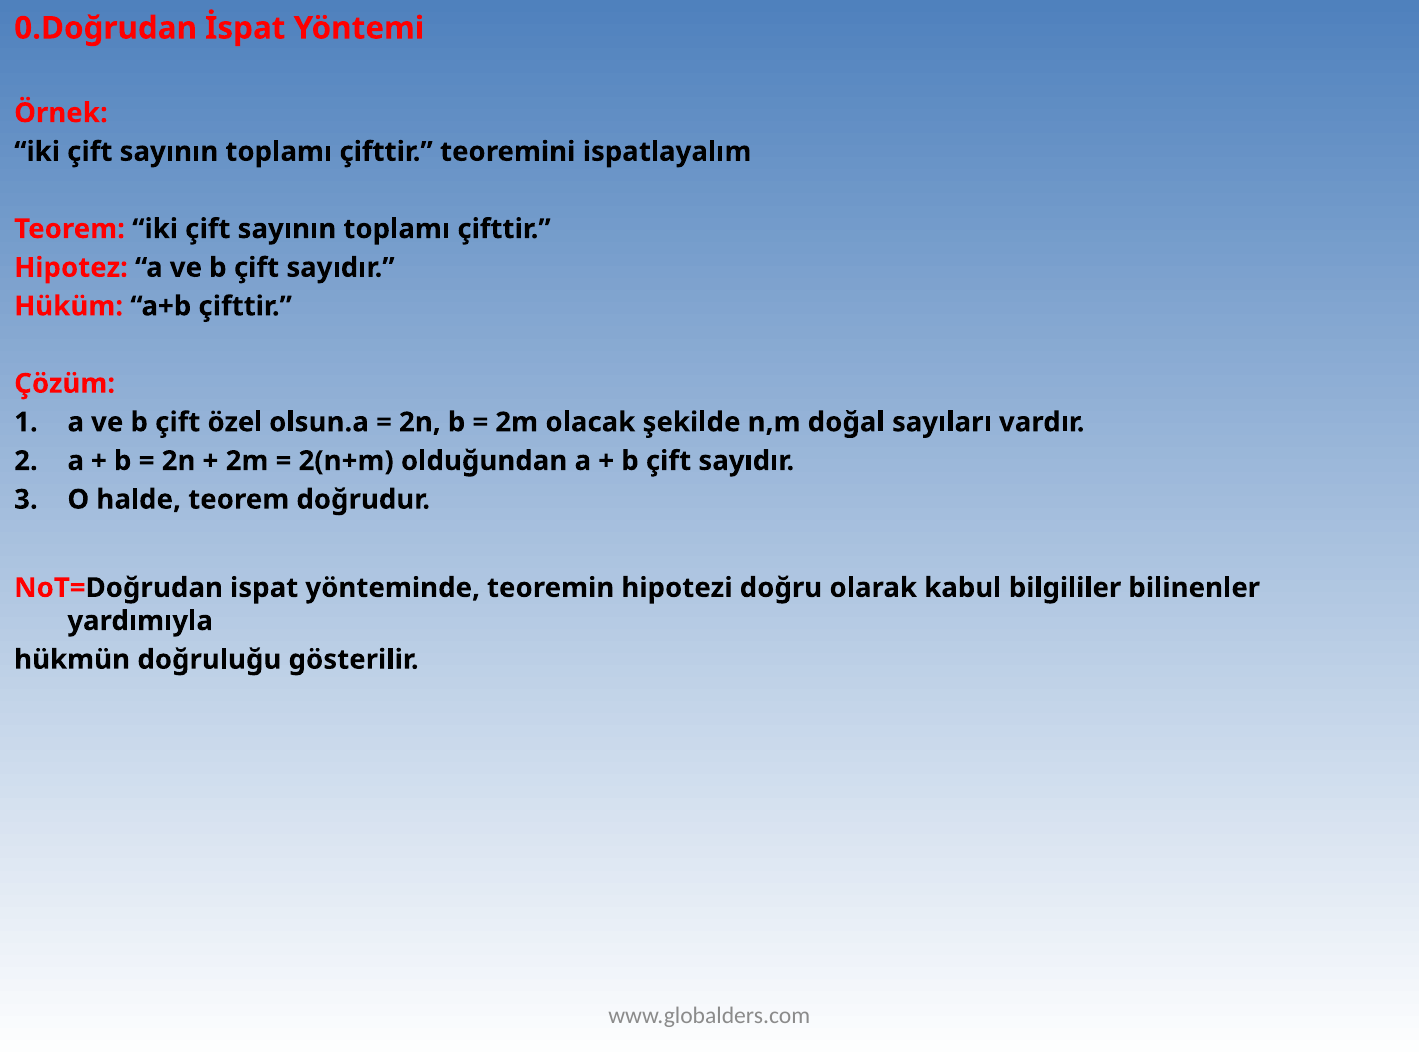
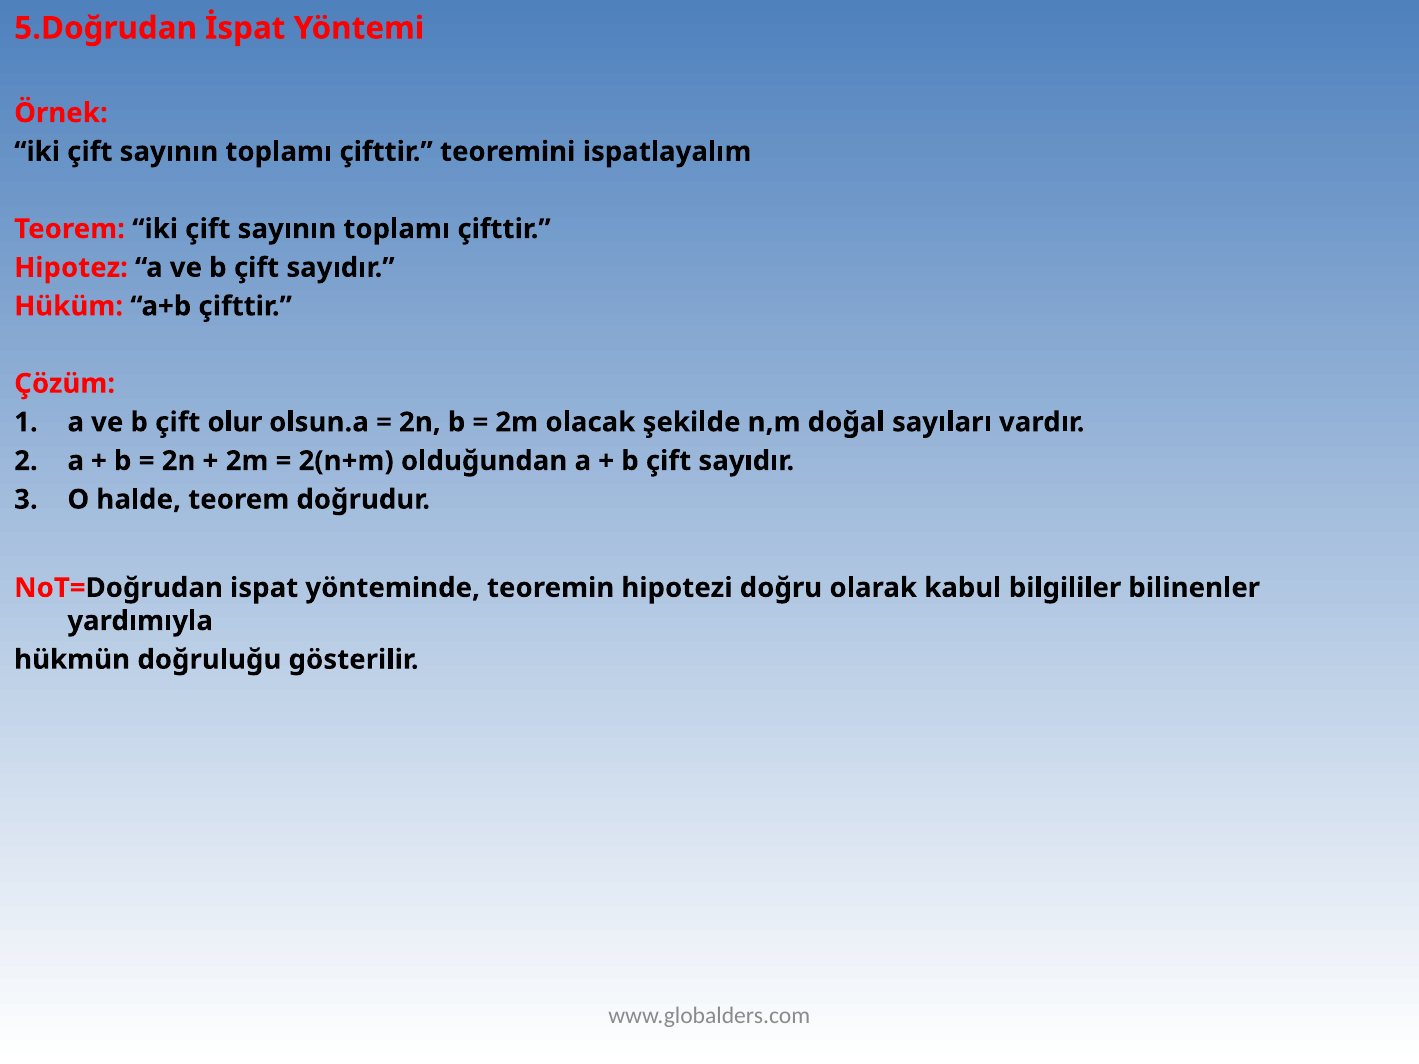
0.Doğrudan: 0.Doğrudan -> 5.Doğrudan (106, 28)
özel: özel -> olur (235, 422)
